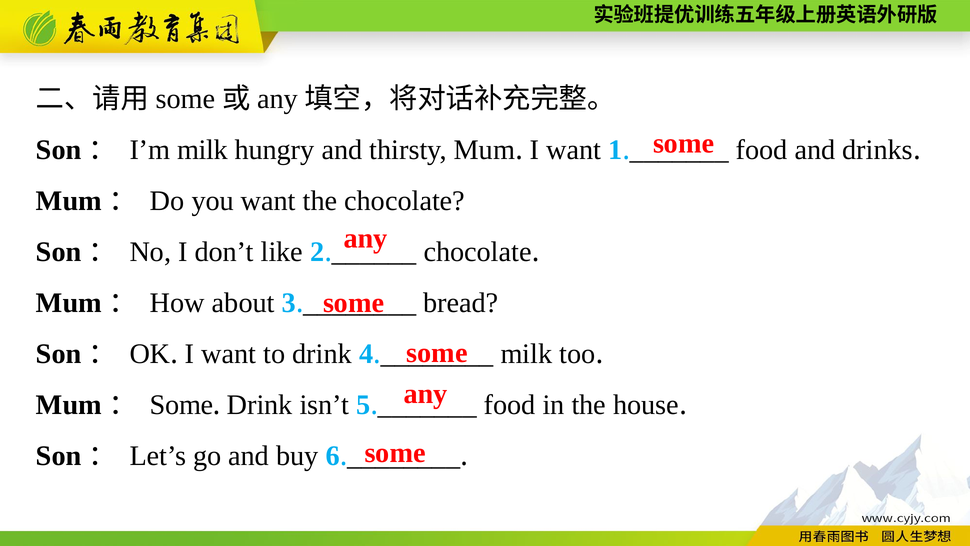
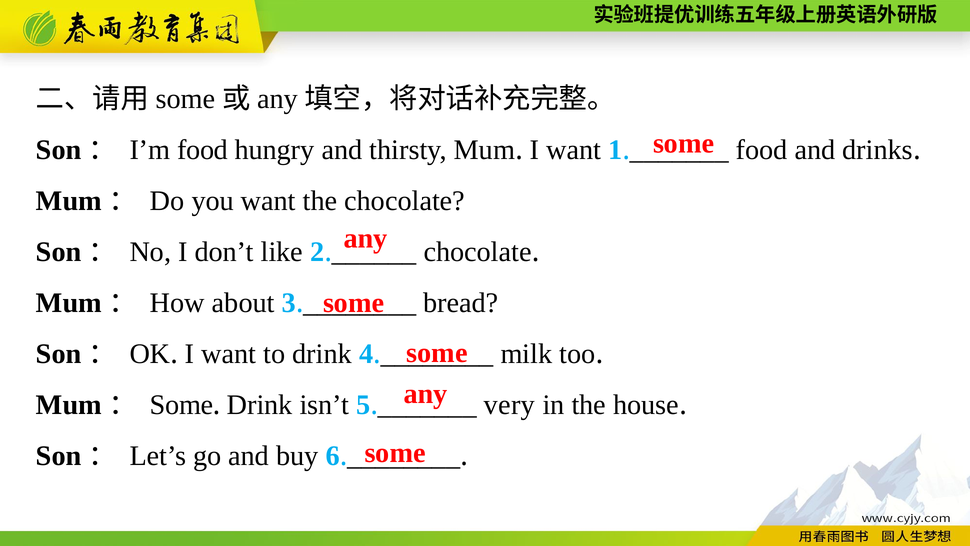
I’m milk: milk -> food (203, 150)
food: food -> very (509, 405)
